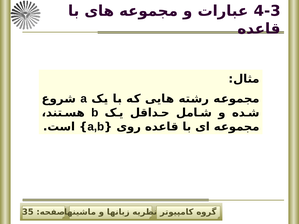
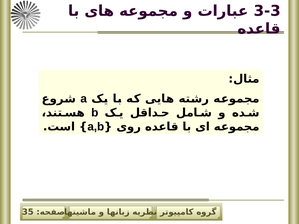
4-3: 4-3 -> 3-3 (267, 11)
